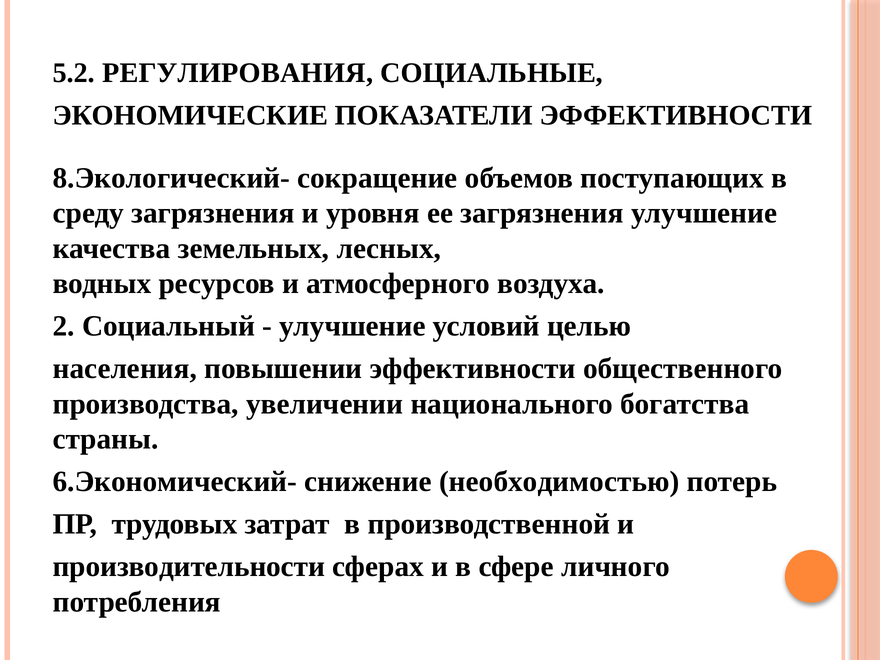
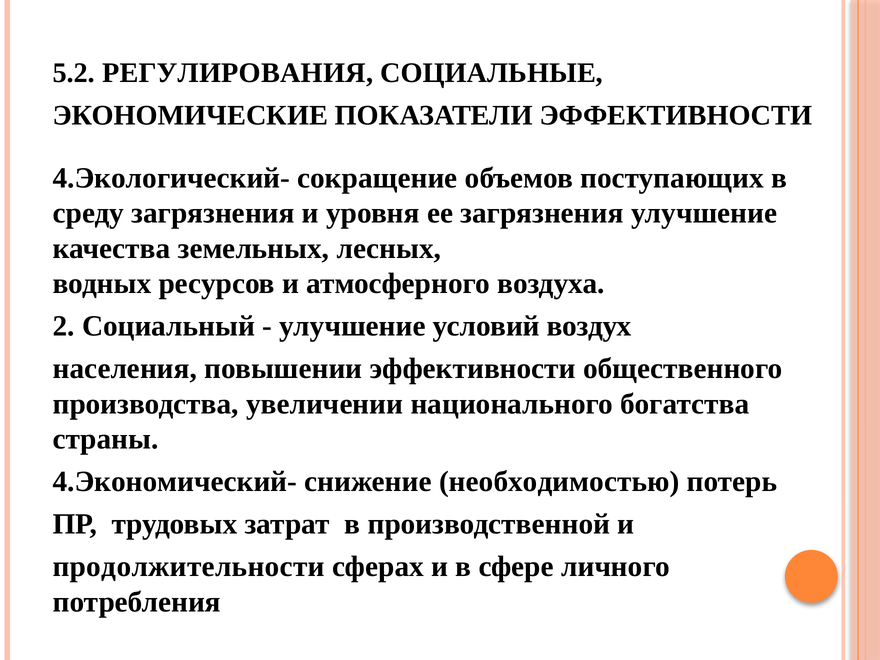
8.Экологический-: 8.Экологический- -> 4.Экологический- (171, 178)
целью: целью -> воздух (589, 326)
6.Экономический-: 6.Экономический- -> 4.Экономический- (175, 482)
производительности: производительности -> продолжительности (189, 567)
